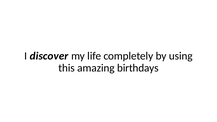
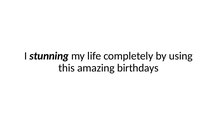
discover: discover -> stunning (49, 56)
